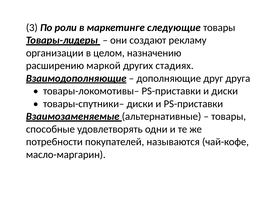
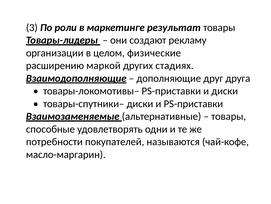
следующие: следующие -> результат (174, 27)
назначению: назначению -> физические (154, 53)
